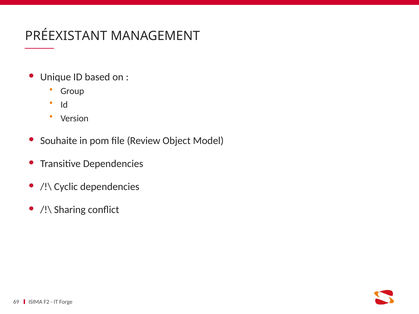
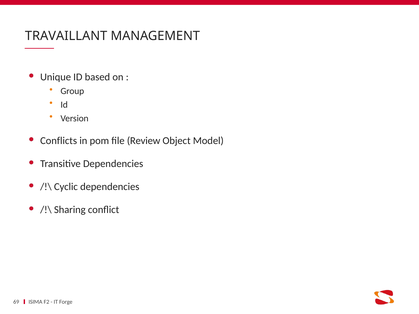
PRÉEXISTANT: PRÉEXISTANT -> TRAVAILLANT (66, 36)
Souhaite: Souhaite -> Conflicts (59, 141)
